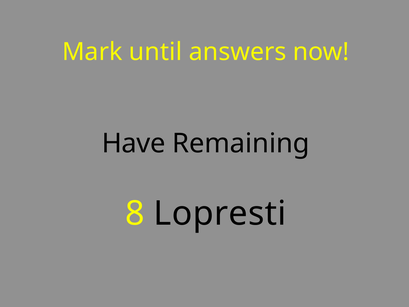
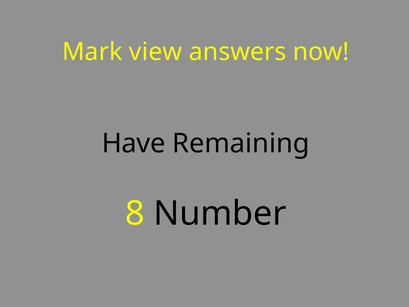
until: until -> view (156, 52)
Lopresti: Lopresti -> Number (220, 213)
